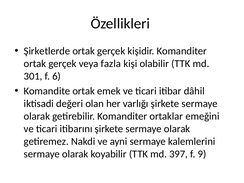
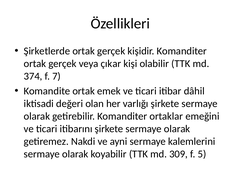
fazla: fazla -> çıkar (111, 64)
301: 301 -> 374 (33, 76)
6: 6 -> 7 (56, 76)
397: 397 -> 309 (179, 154)
9: 9 -> 5 (202, 154)
